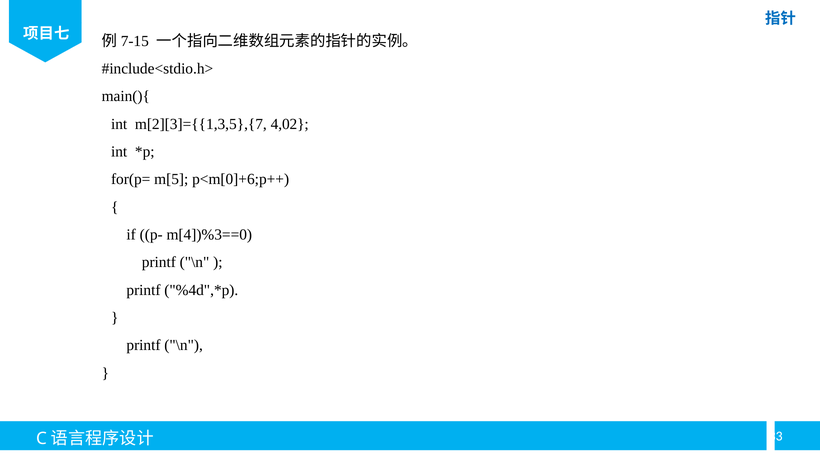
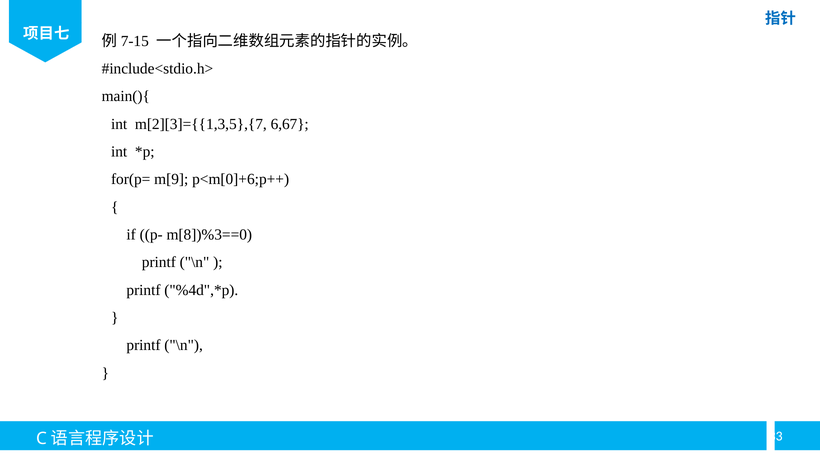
4,02: 4,02 -> 6,67 (290, 124)
m[5: m[5 -> m[9 (171, 179)
m[4])%3==0: m[4])%3==0 -> m[8])%3==0 (209, 235)
